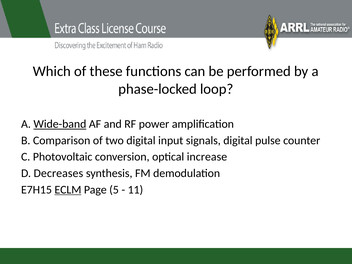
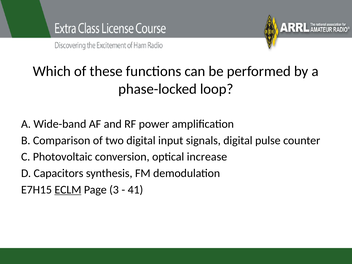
Wide-band underline: present -> none (60, 124)
Decreases: Decreases -> Capacitors (58, 173)
5: 5 -> 3 (114, 190)
11: 11 -> 41 (135, 190)
